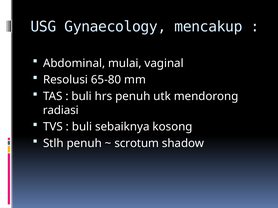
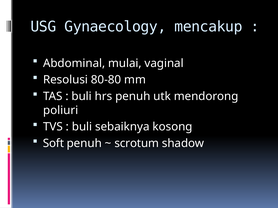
65-80: 65-80 -> 80-80 (106, 80)
radiasi: radiasi -> poliuri (61, 110)
Stlh: Stlh -> Soft (53, 144)
